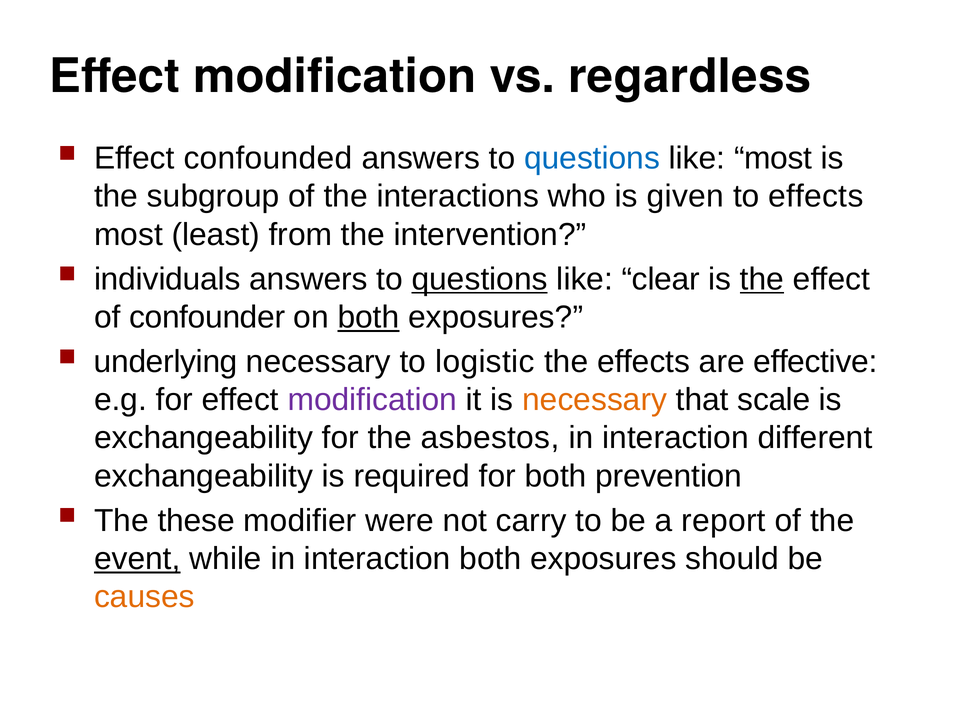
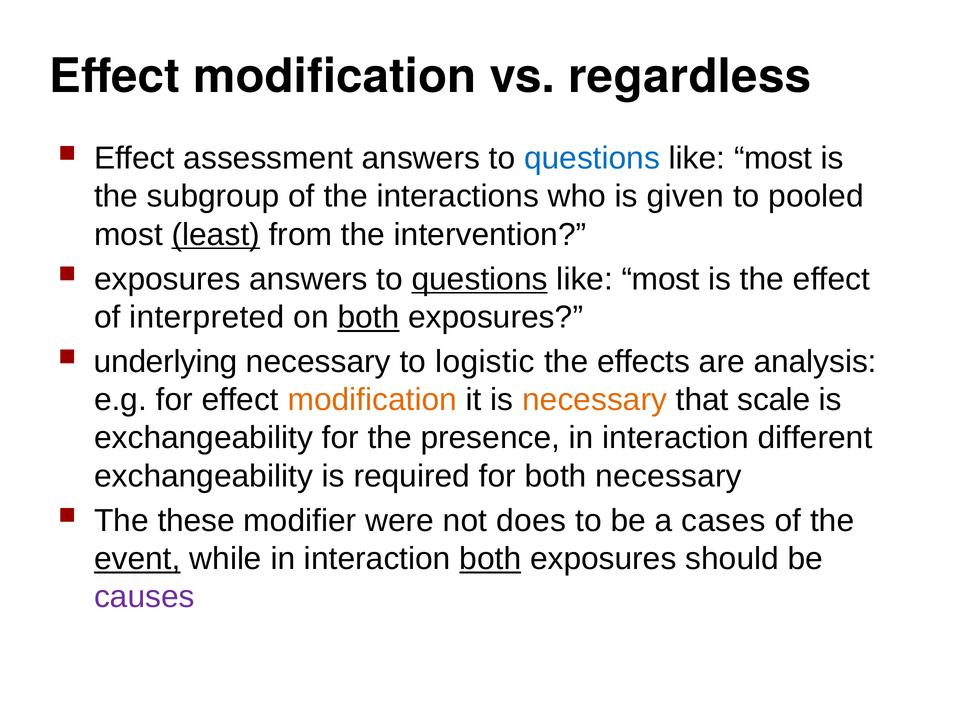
confounded: confounded -> assessment (268, 158)
to effects: effects -> pooled (816, 196)
least underline: none -> present (216, 234)
individuals: individuals -> exposures (167, 279)
clear: clear -> most (661, 279)
the underline: present -> none (762, 279)
confounder: confounder -> interpreted (207, 317)
effective: effective -> analysis (815, 362)
modification colour: purple -> orange (372, 400)
asbestos: asbestos -> presence (490, 438)
both prevention: prevention -> necessary (669, 476)
carry: carry -> does (531, 520)
report: report -> cases (723, 520)
both underline: none -> present (490, 558)
causes colour: orange -> purple (144, 597)
